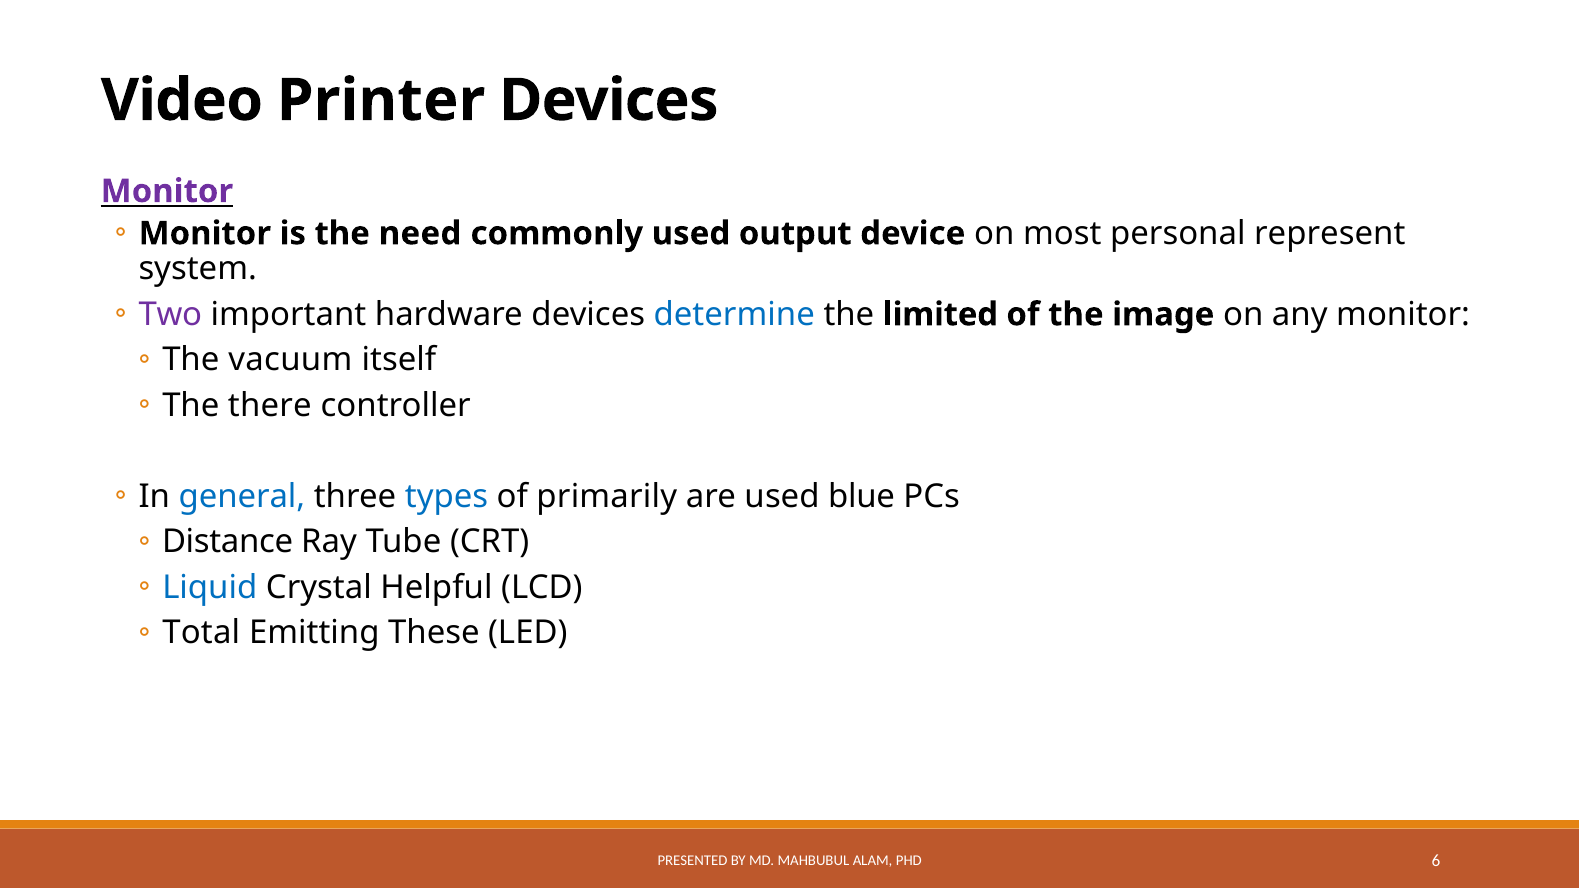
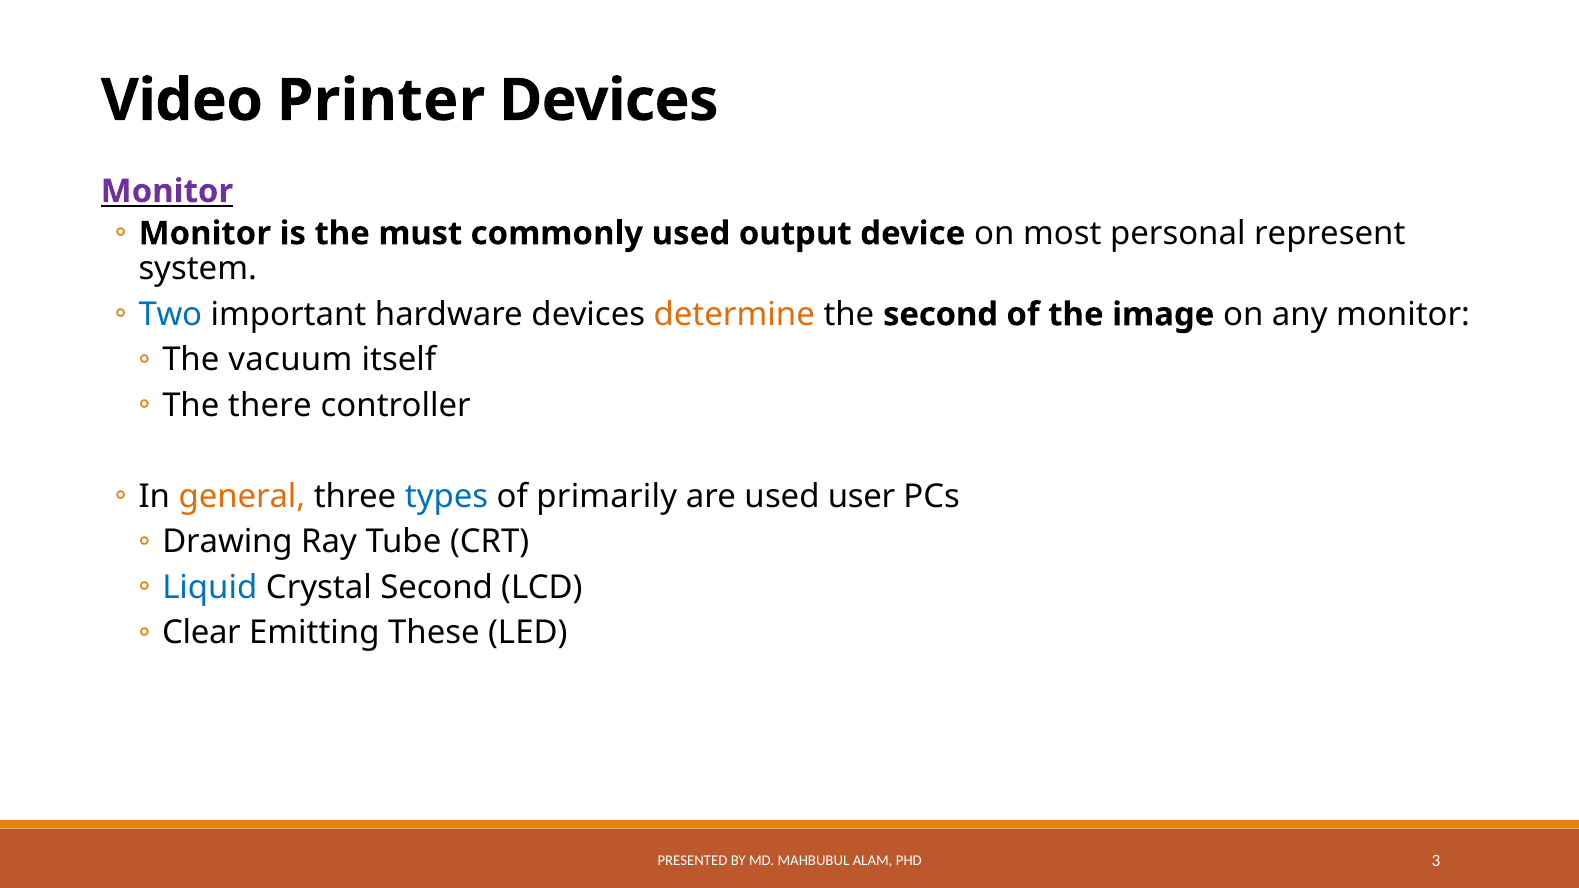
need: need -> must (420, 233)
Two colour: purple -> blue (170, 315)
determine colour: blue -> orange (734, 315)
the limited: limited -> second (940, 315)
general colour: blue -> orange (242, 496)
blue: blue -> user (862, 496)
Distance: Distance -> Drawing (227, 542)
Crystal Helpful: Helpful -> Second (437, 587)
Total: Total -> Clear (202, 633)
6: 6 -> 3 (1436, 861)
